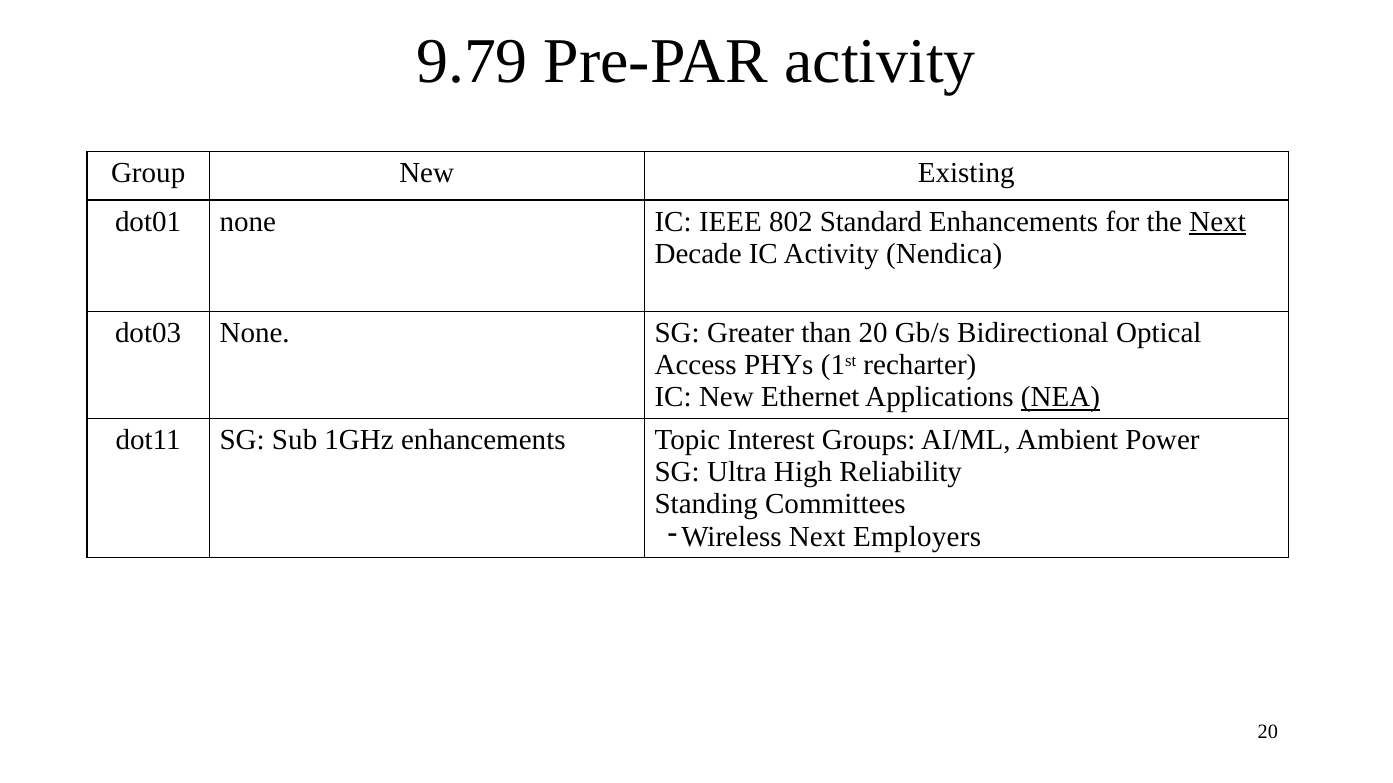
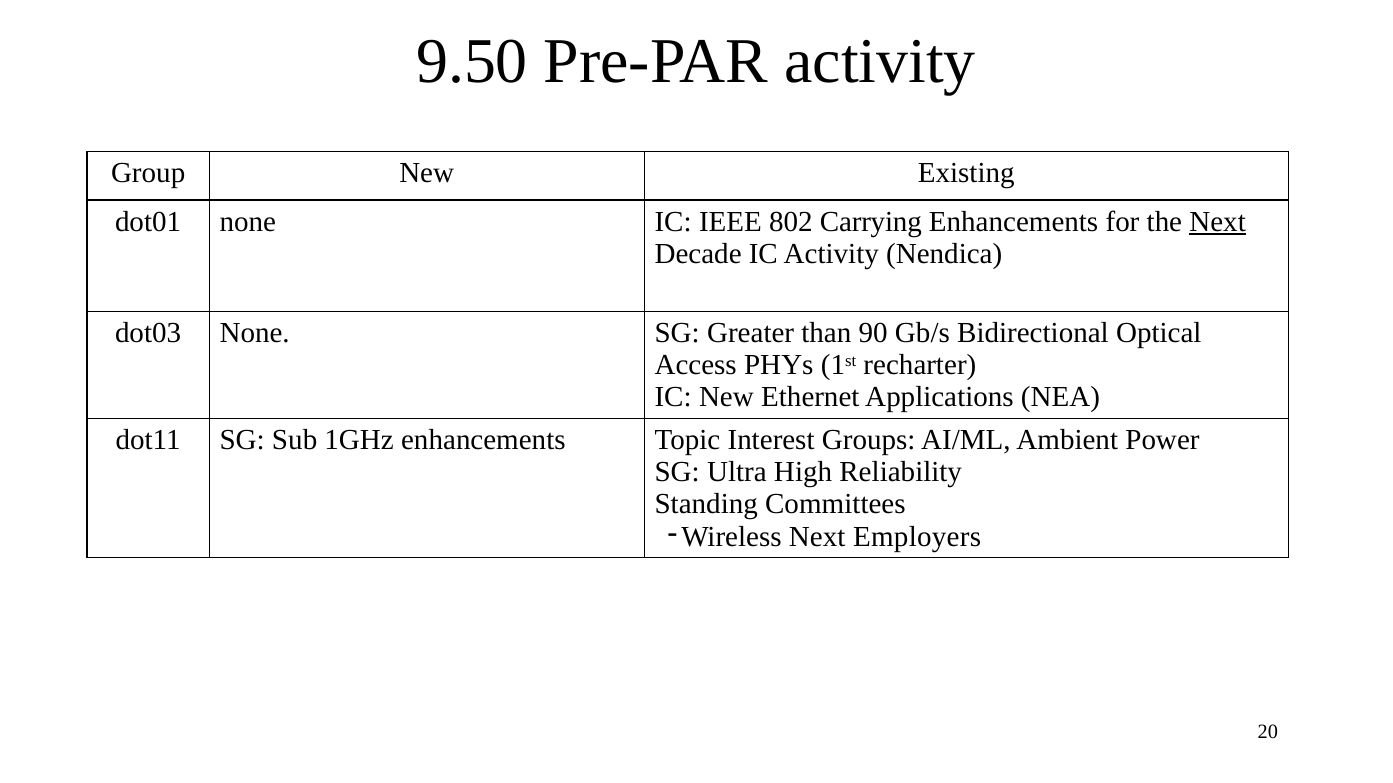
9.79: 9.79 -> 9.50 (472, 61)
Standard: Standard -> Carrying (871, 222)
than 20: 20 -> 90 (873, 333)
NEA underline: present -> none (1060, 398)
